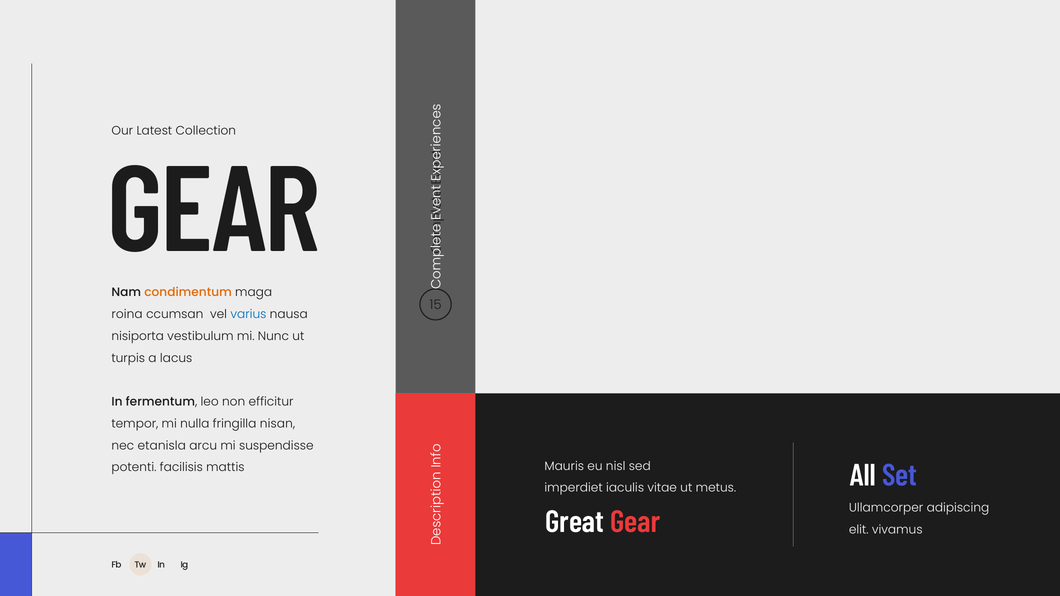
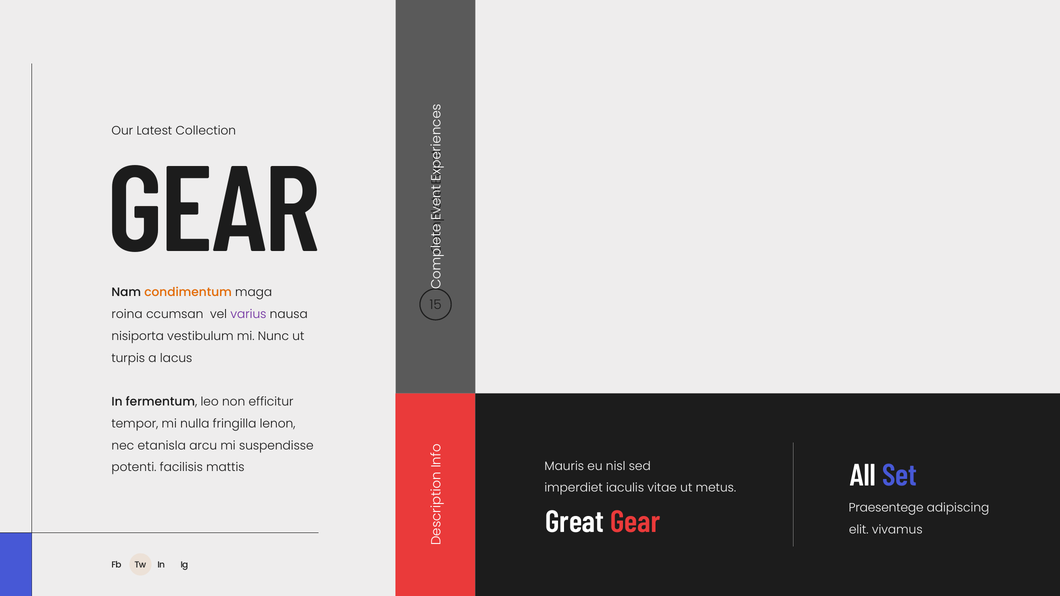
varius colour: blue -> purple (248, 314)
nisan: nisan -> lenon (278, 424)
Ullamcorper: Ullamcorper -> Praesentege (886, 508)
